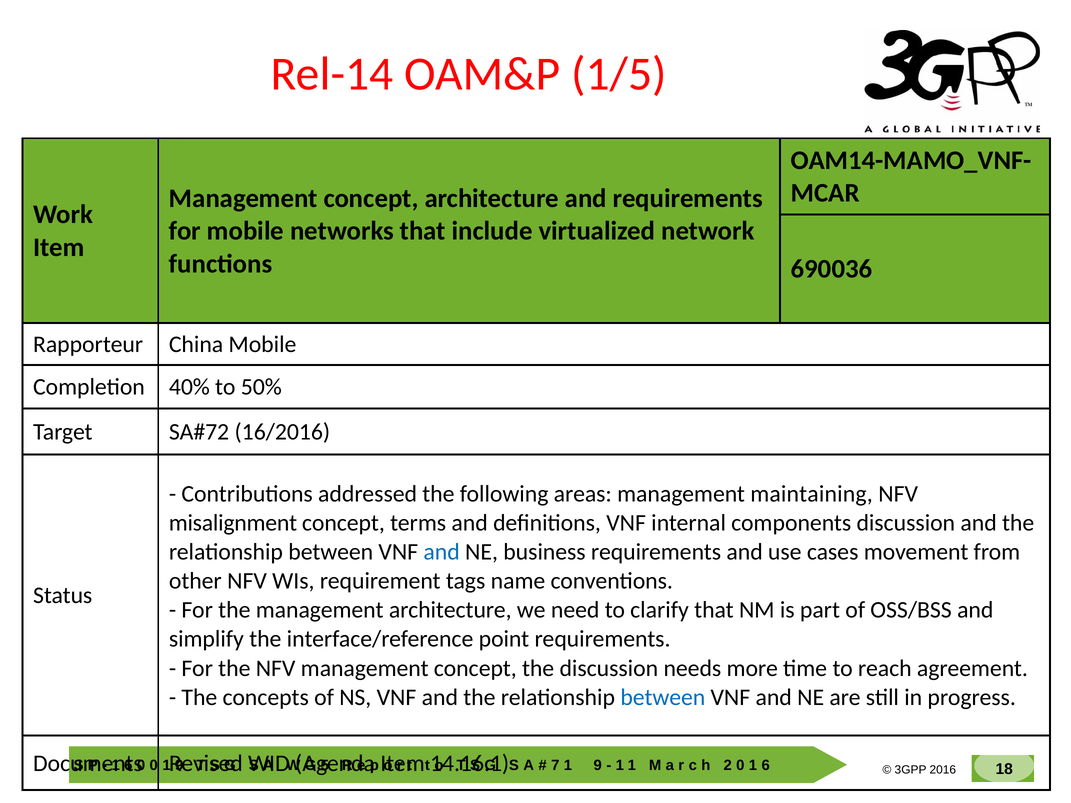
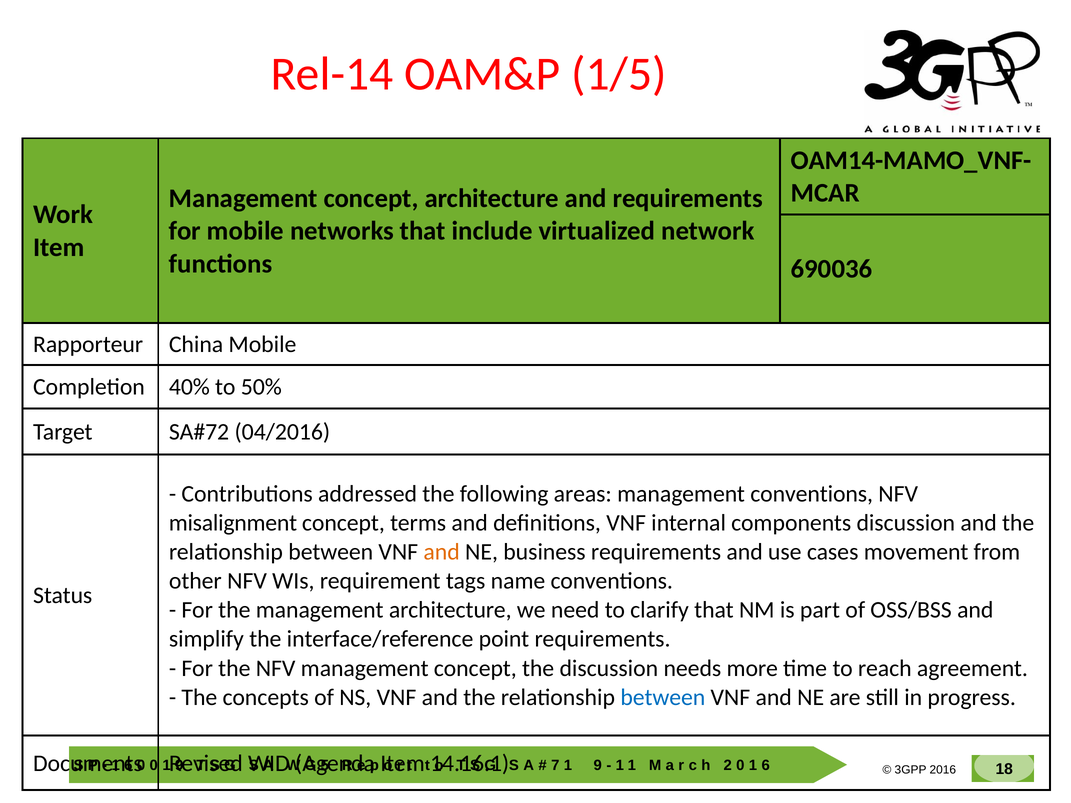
16/2016: 16/2016 -> 04/2016 (282, 432)
management maintaining: maintaining -> conventions (812, 494)
and colour: blue -> orange (442, 552)
